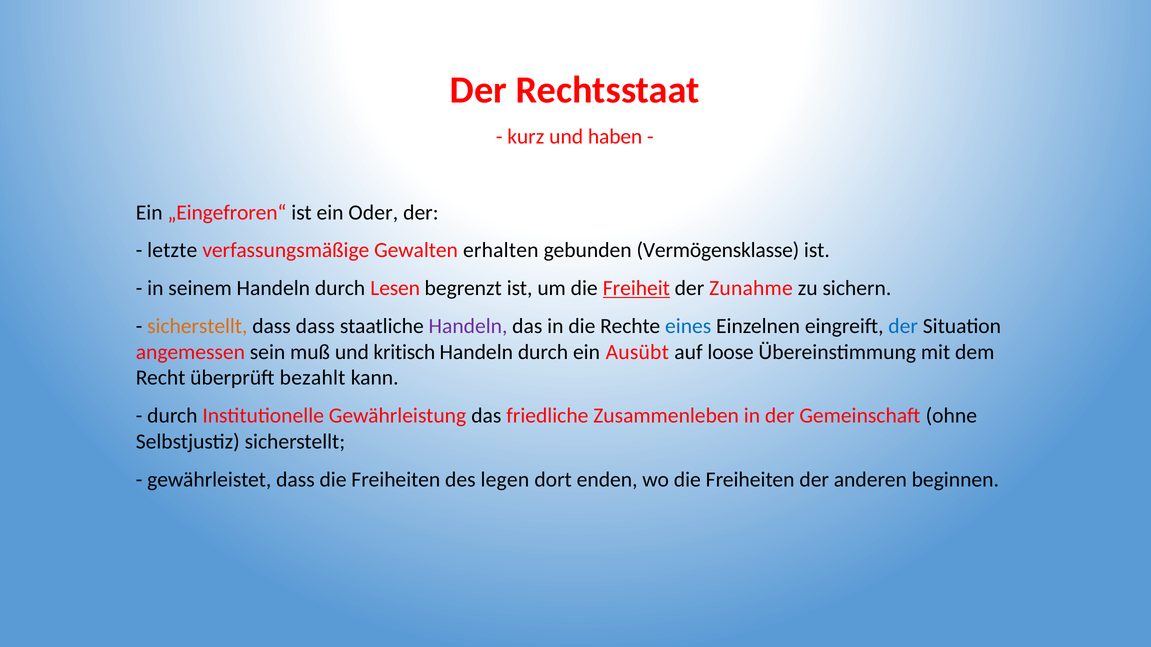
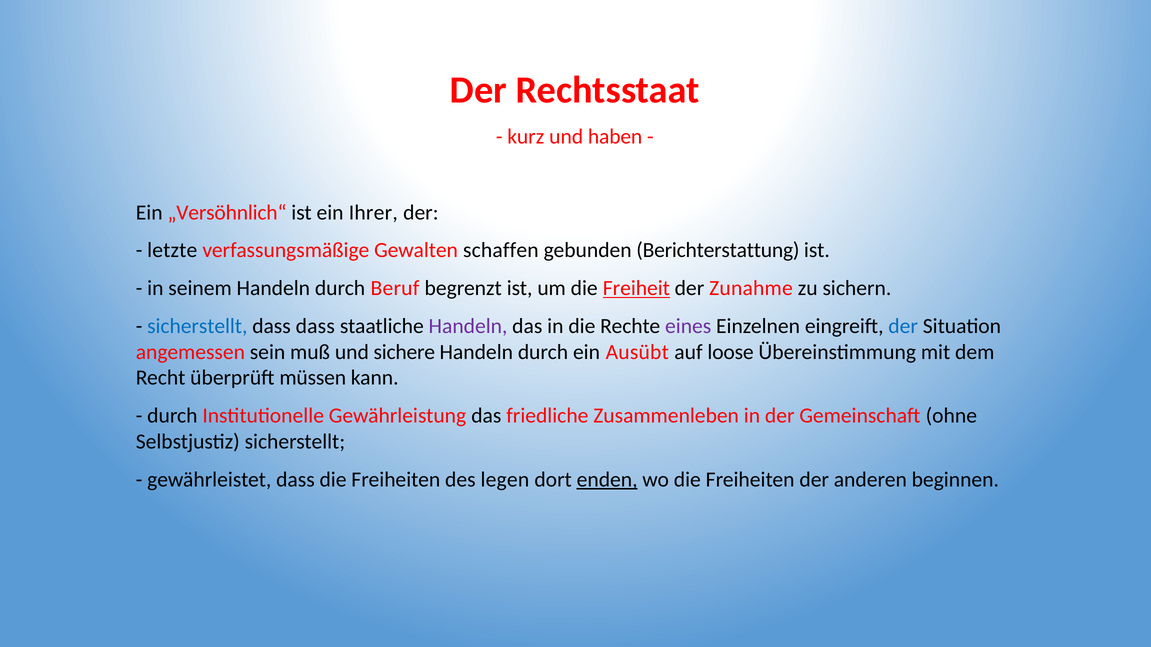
„Eingefroren“: „Eingefroren“ -> „Versöhnlich“ (227, 213)
Oder: Oder -> Ihrer (373, 213)
erhalten: erhalten -> schaffen (501, 250)
Vermögensklasse: Vermögensklasse -> Berichterstattung (718, 250)
Lesen: Lesen -> Beruf (395, 288)
sicherstellt colour: orange -> blue (197, 326)
eines colour: blue -> purple (688, 326)
kritisch: kritisch -> sichere (404, 352)
bezahlt: bezahlt -> müssen (313, 378)
enden underline: none -> present (607, 480)
